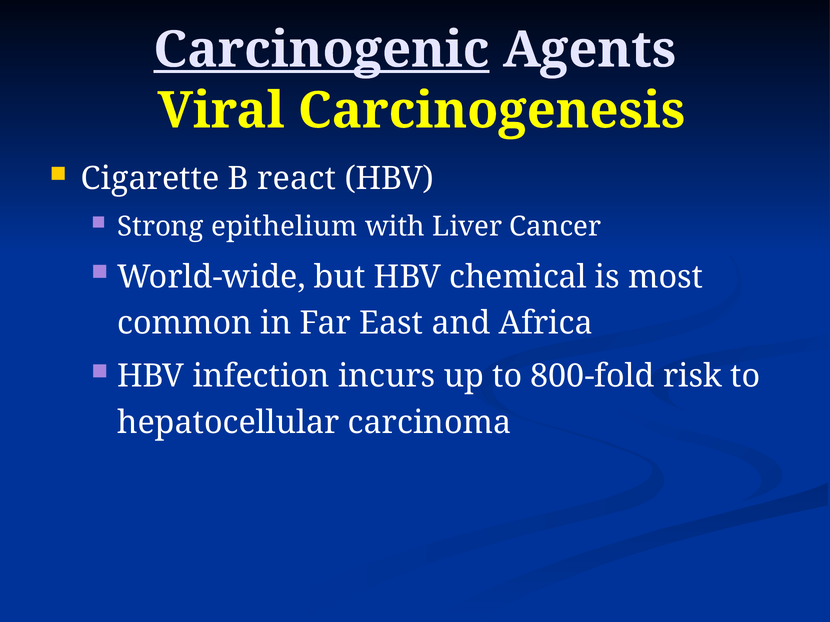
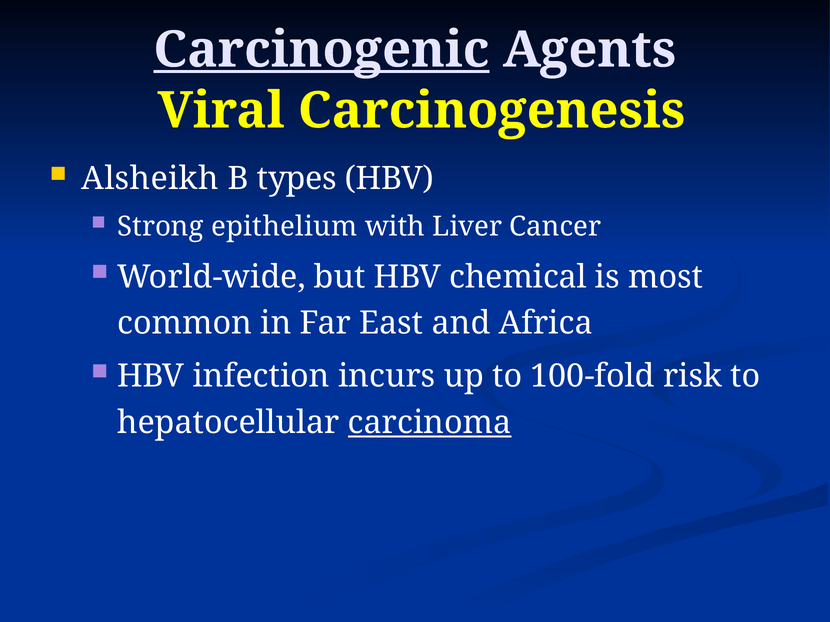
Cigarette: Cigarette -> Alsheikh (150, 179)
react: react -> types (297, 179)
800-fold: 800-fold -> 100-fold (593, 377)
carcinoma underline: none -> present (430, 423)
